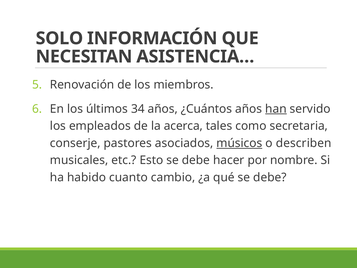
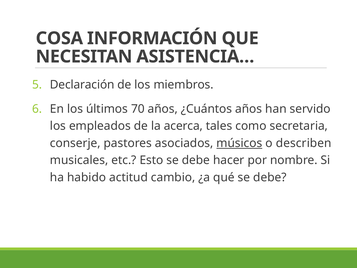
SOLO: SOLO -> COSA (59, 38)
Renovación: Renovación -> Declaración (82, 85)
34: 34 -> 70 (138, 109)
han underline: present -> none (276, 109)
cuanto: cuanto -> actitud (128, 177)
